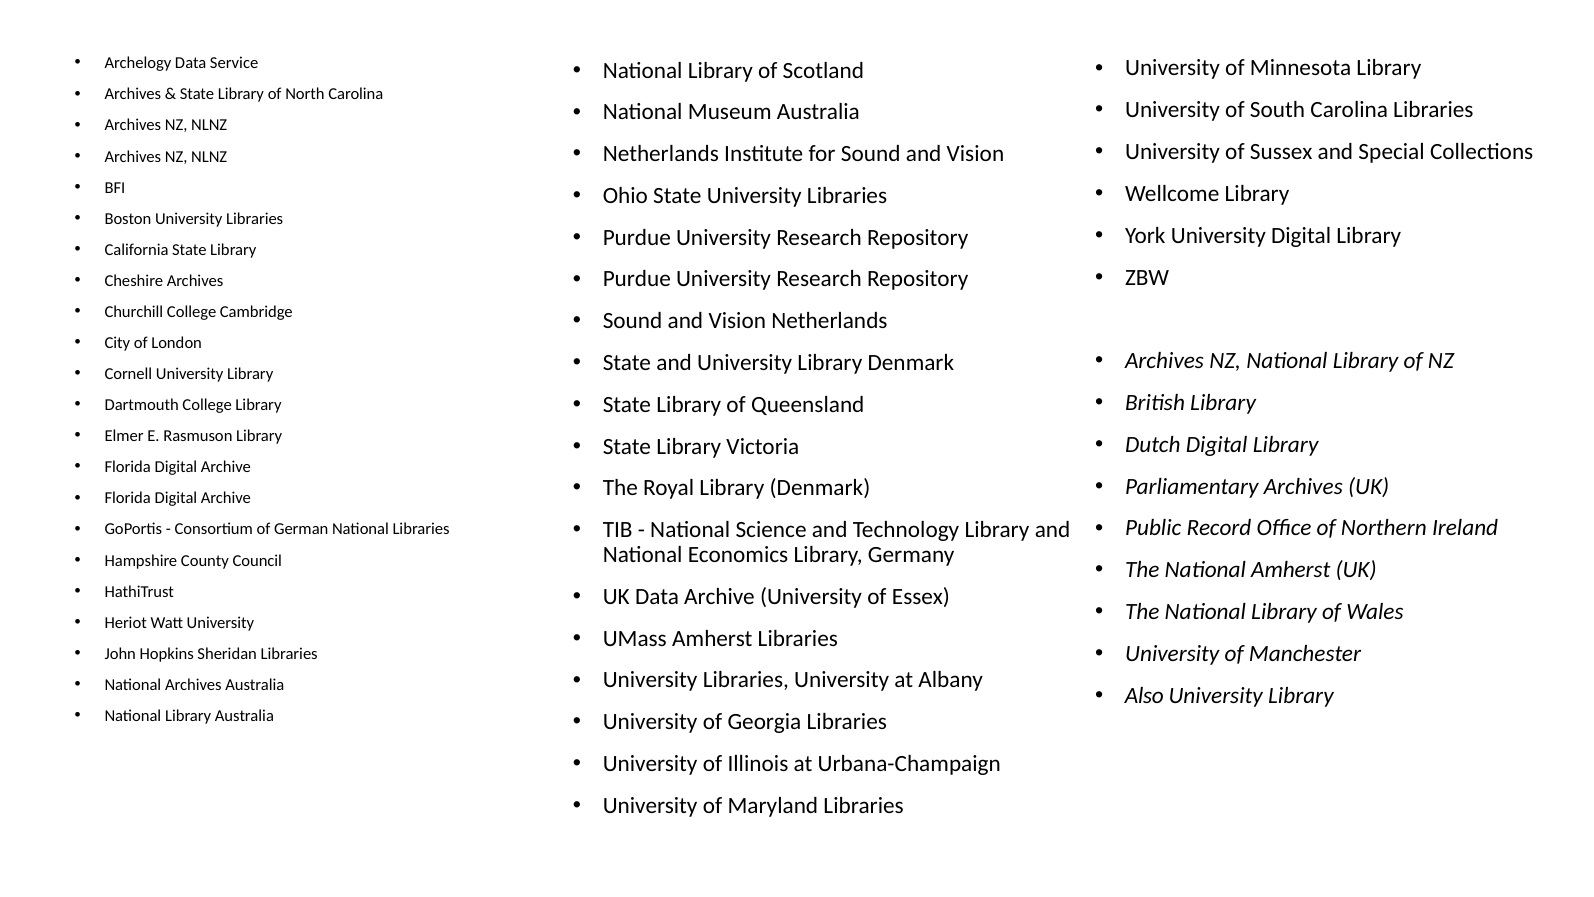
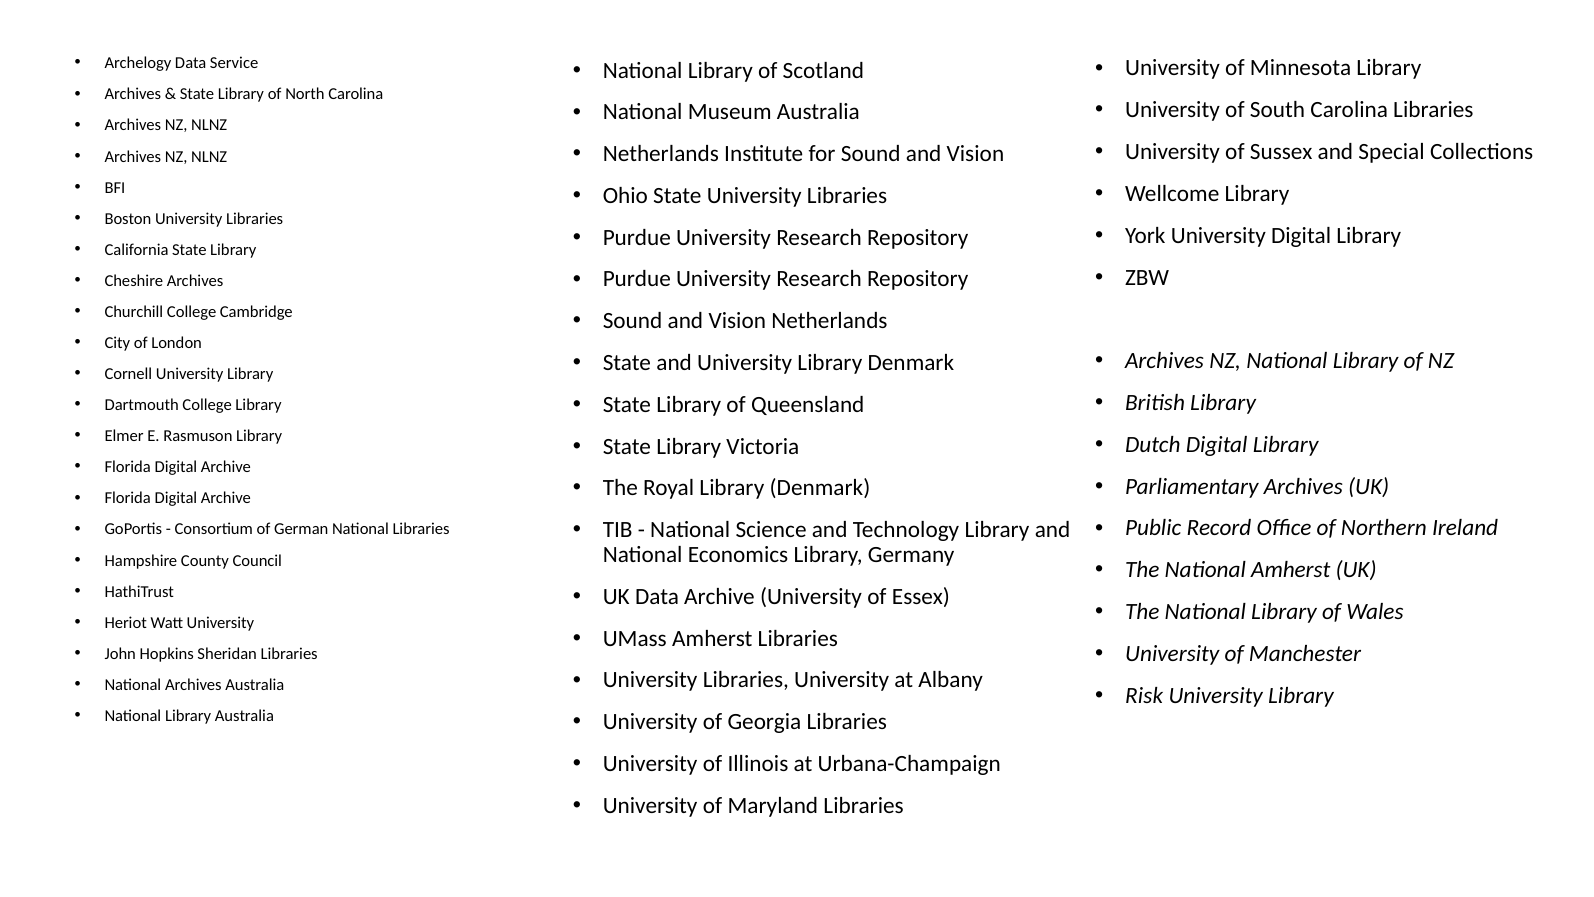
Also: Also -> Risk (1144, 695)
